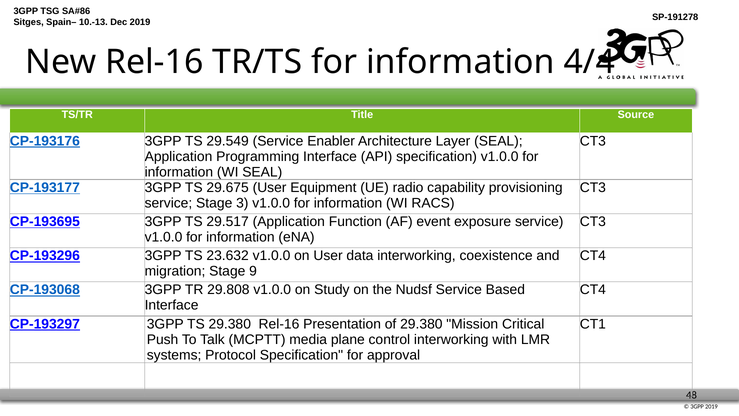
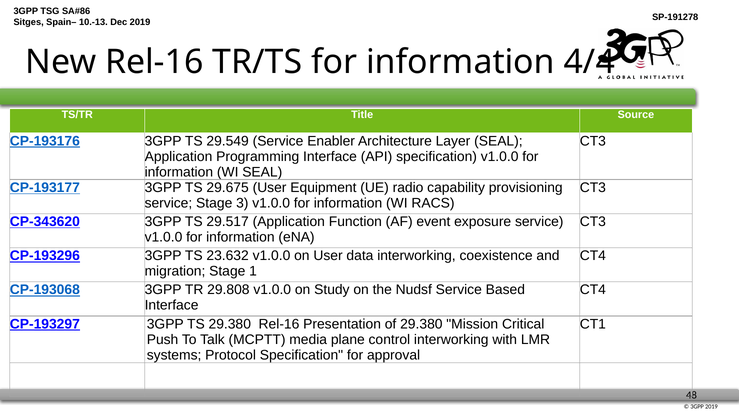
CP-193695: CP-193695 -> CP-343620 (45, 221)
9: 9 -> 1 (253, 271)
